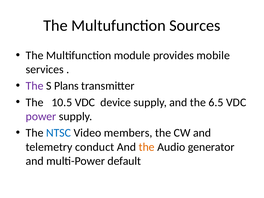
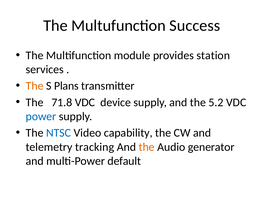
Sources: Sources -> Success (195, 26)
mobile: mobile -> station (213, 55)
The colour: purple -> orange (35, 86)
10.5: 10.5 -> 71.8 (62, 102)
6.5: 6.5 -> 5.2 (216, 102)
power colour: purple -> blue (41, 116)
members: members -> capability (128, 133)
conduct: conduct -> tracking (95, 147)
